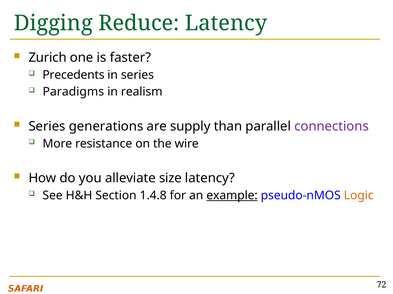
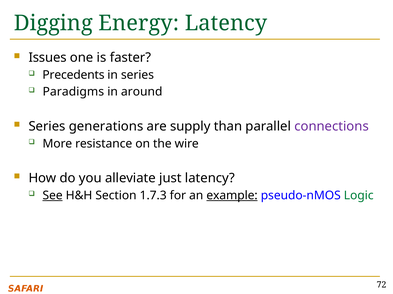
Reduce: Reduce -> Energy (139, 23)
Zurich: Zurich -> Issues (48, 58)
realism: realism -> around (142, 92)
size: size -> just (170, 179)
See underline: none -> present (53, 196)
1.4.8: 1.4.8 -> 1.7.3 (153, 196)
Logic colour: orange -> green (359, 196)
